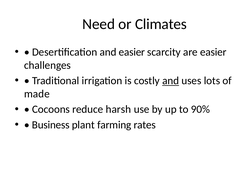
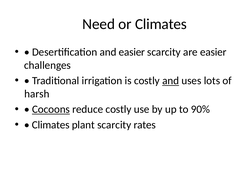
made: made -> harsh (37, 94)
Cocoons underline: none -> present (51, 109)
reduce harsh: harsh -> costly (118, 109)
Business: Business -> Climates (51, 124)
plant farming: farming -> scarcity (114, 124)
